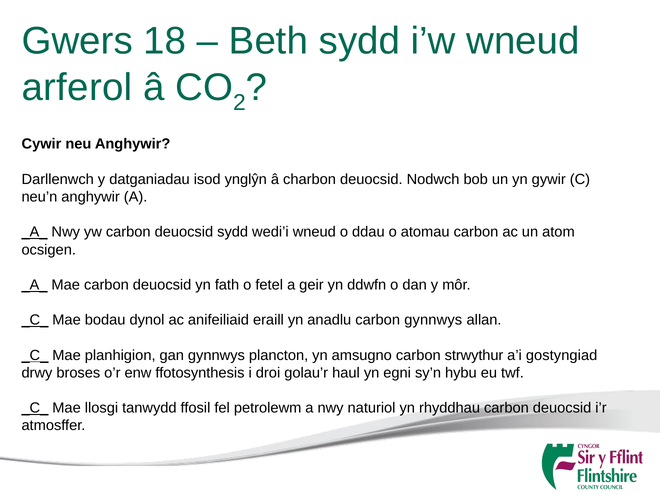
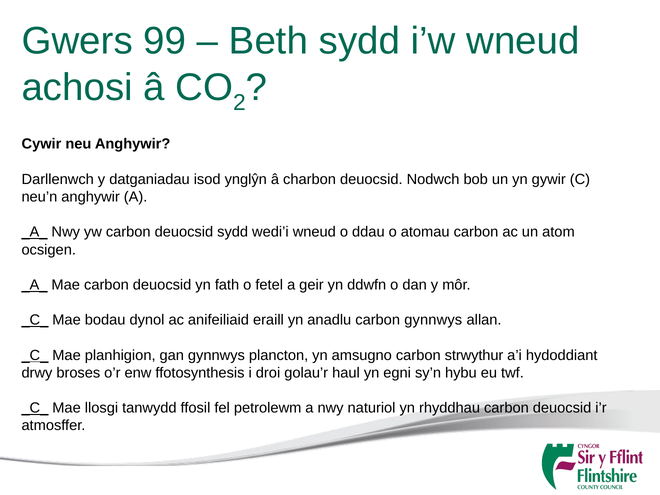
18: 18 -> 99 (165, 41)
arferol: arferol -> achosi (77, 87)
gostyngiad: gostyngiad -> hydoddiant (562, 355)
